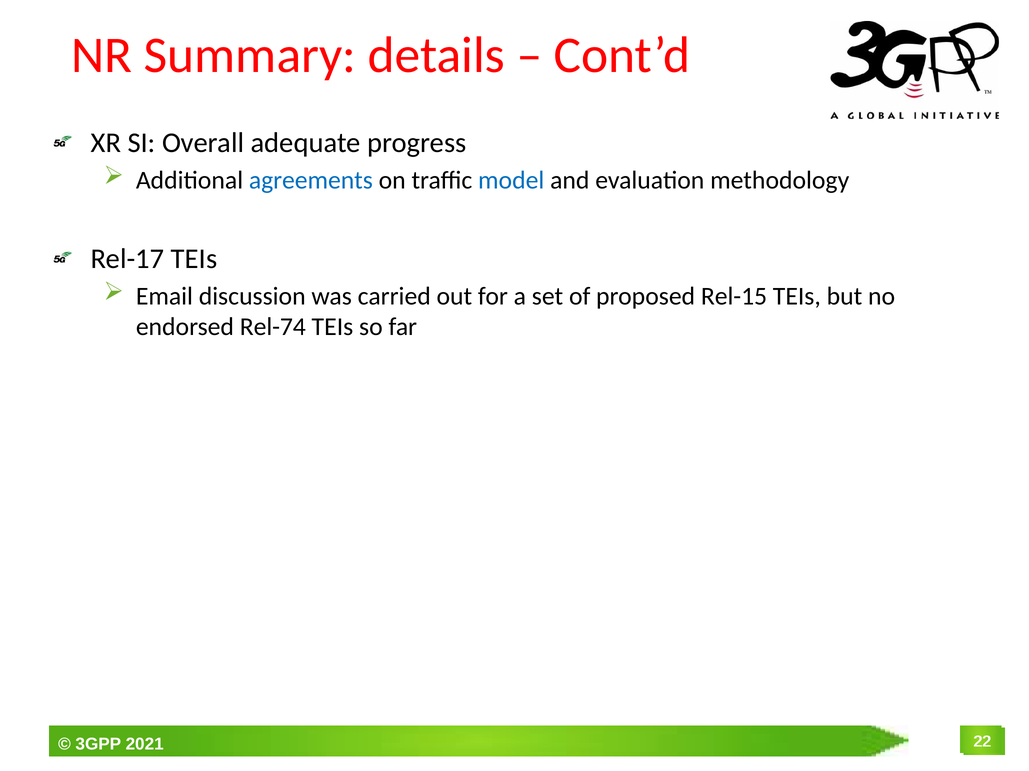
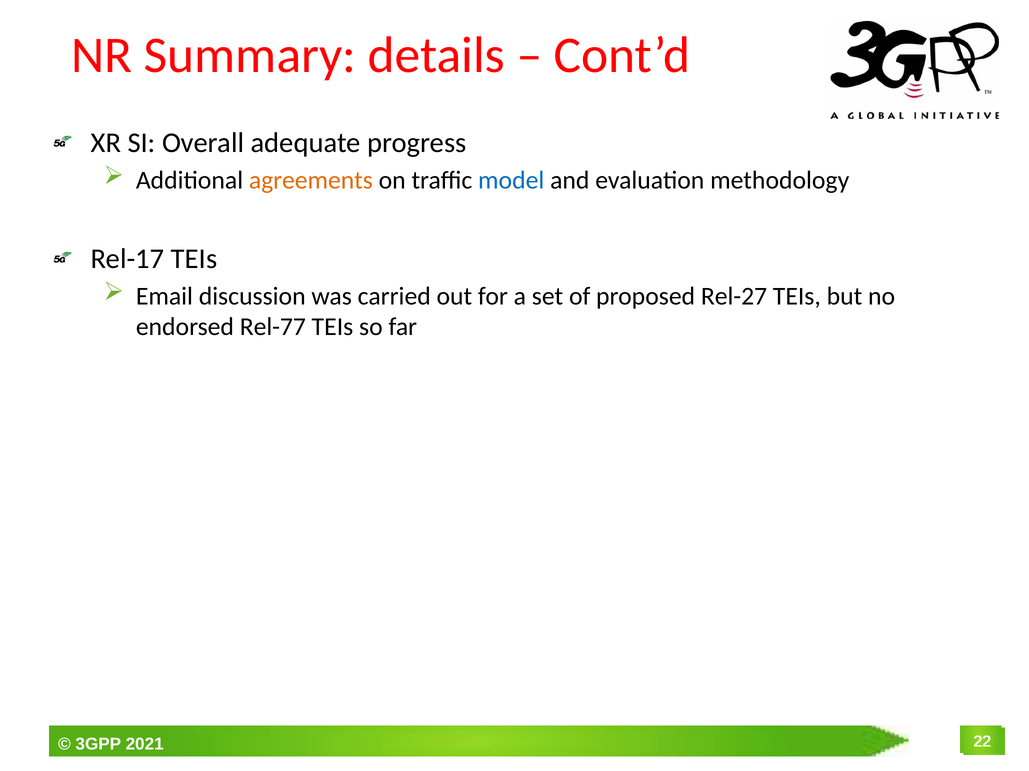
agreements colour: blue -> orange (311, 180)
Rel-15: Rel-15 -> Rel-27 (734, 296)
Rel-74: Rel-74 -> Rel-77 (273, 327)
